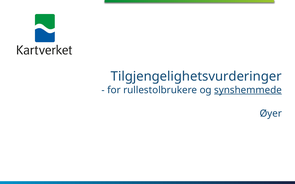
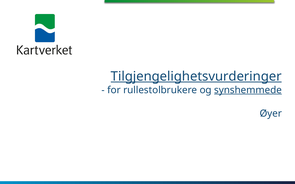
Tilgjengelighetsvurderinger underline: none -> present (196, 77)
